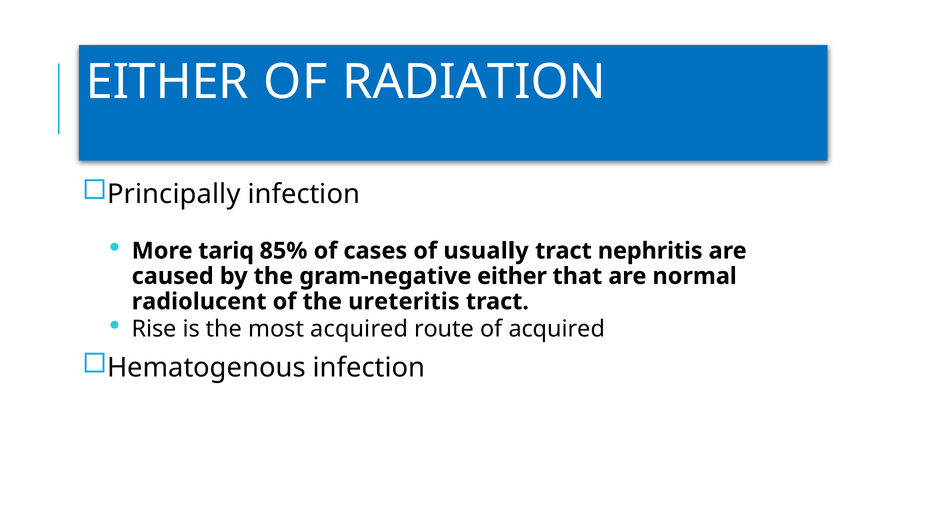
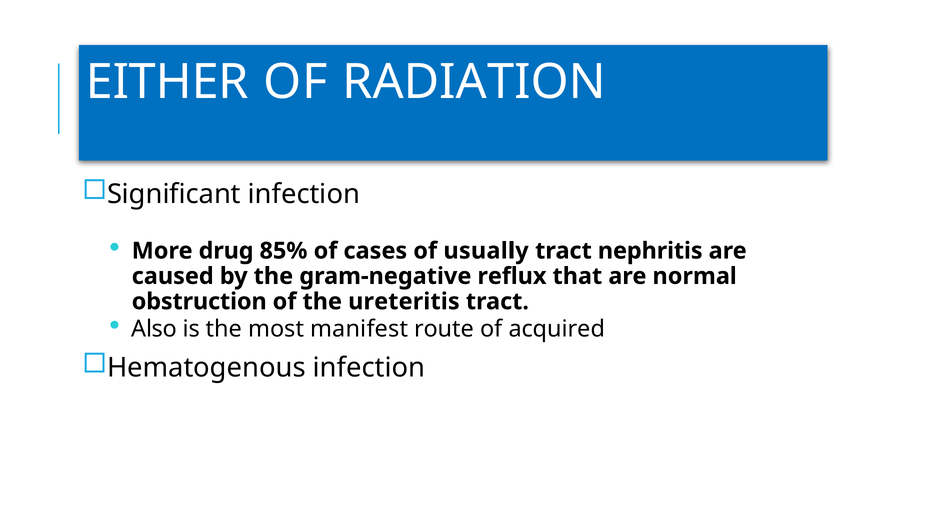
Principally: Principally -> Significant (174, 194)
tariq: tariq -> drug (226, 251)
gram-negative either: either -> reflux (512, 276)
radiolucent: radiolucent -> obstruction (199, 302)
Rise: Rise -> Also (154, 329)
most acquired: acquired -> manifest (359, 329)
